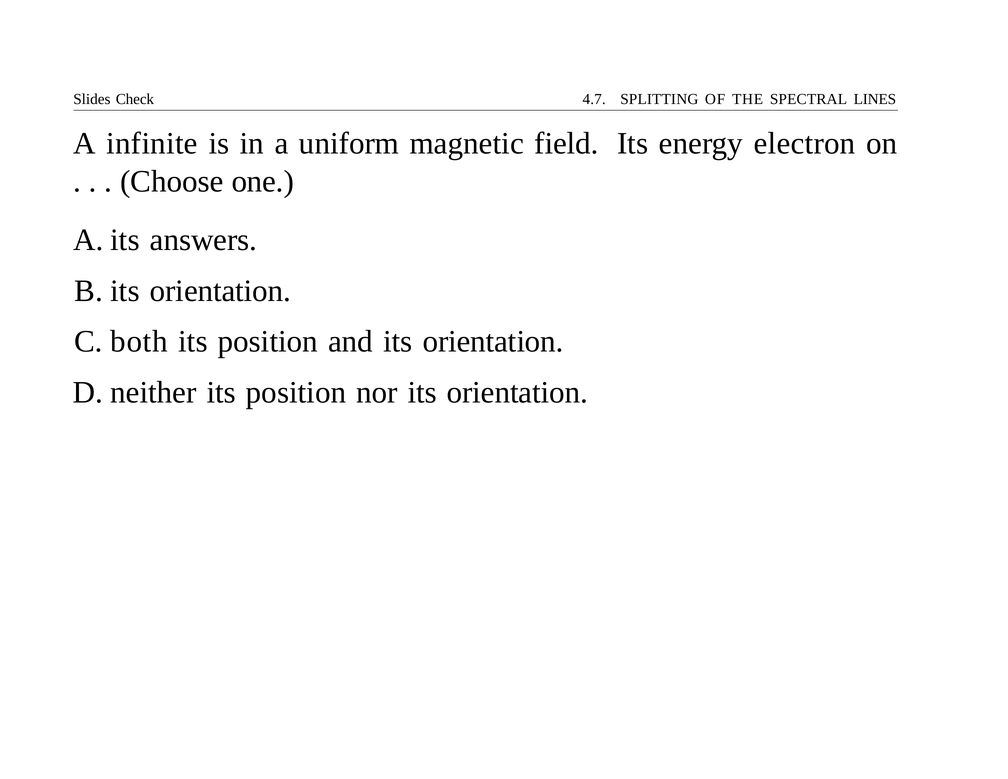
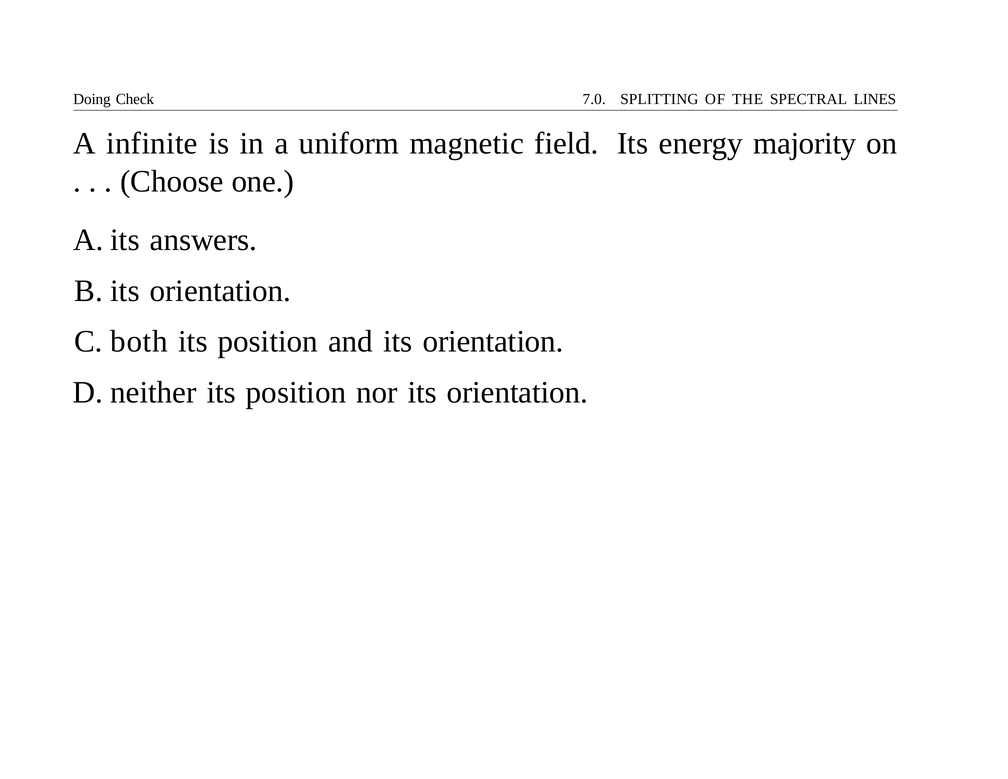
Slides: Slides -> Doing (92, 99)
4.7: 4.7 -> 7.0 (594, 99)
electron: electron -> majority (805, 144)
